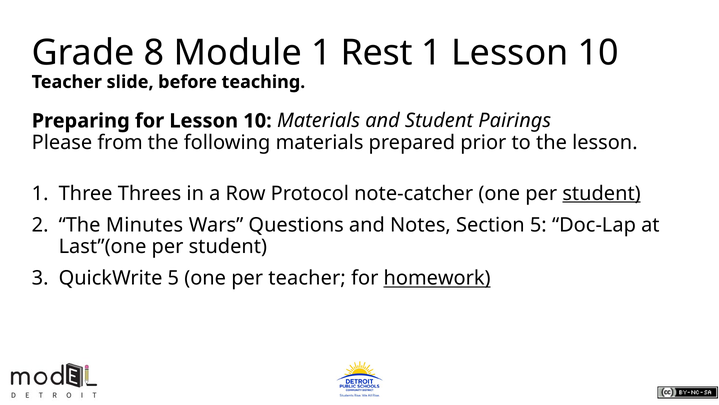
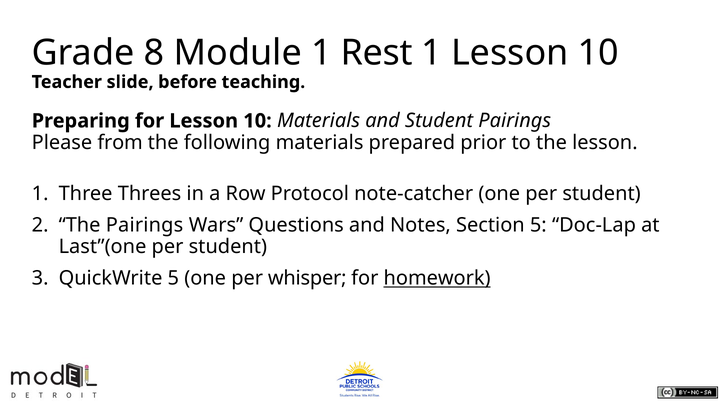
student underline: present -> none (602, 193)
The Minutes: Minutes -> Pairings (145, 225)
per teacher: teacher -> whisper (307, 278)
